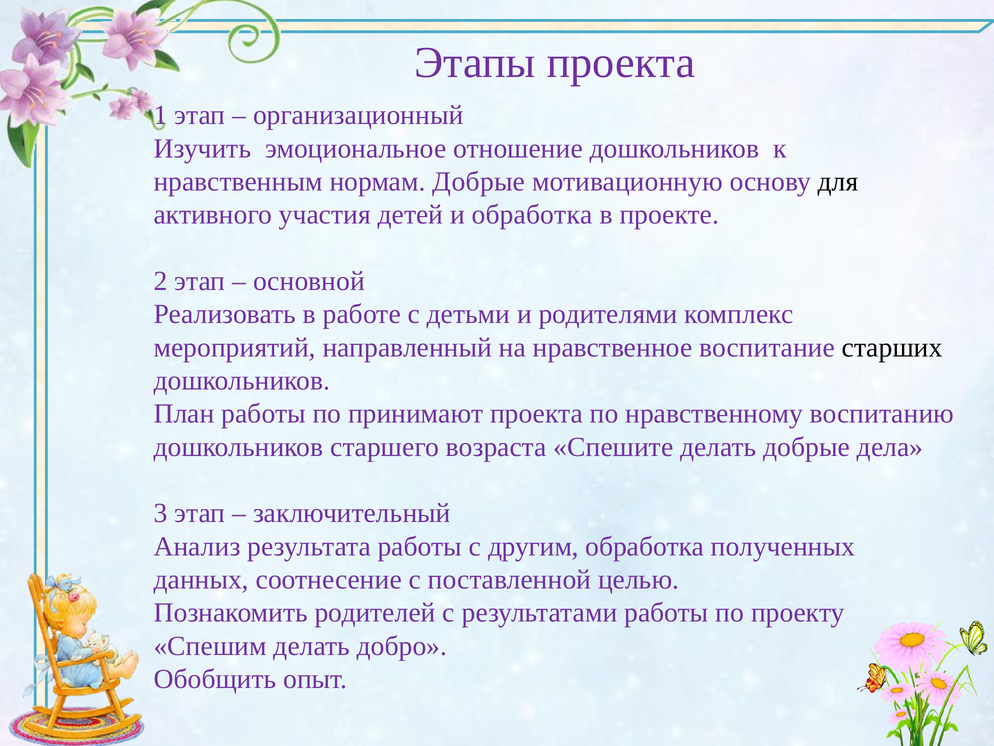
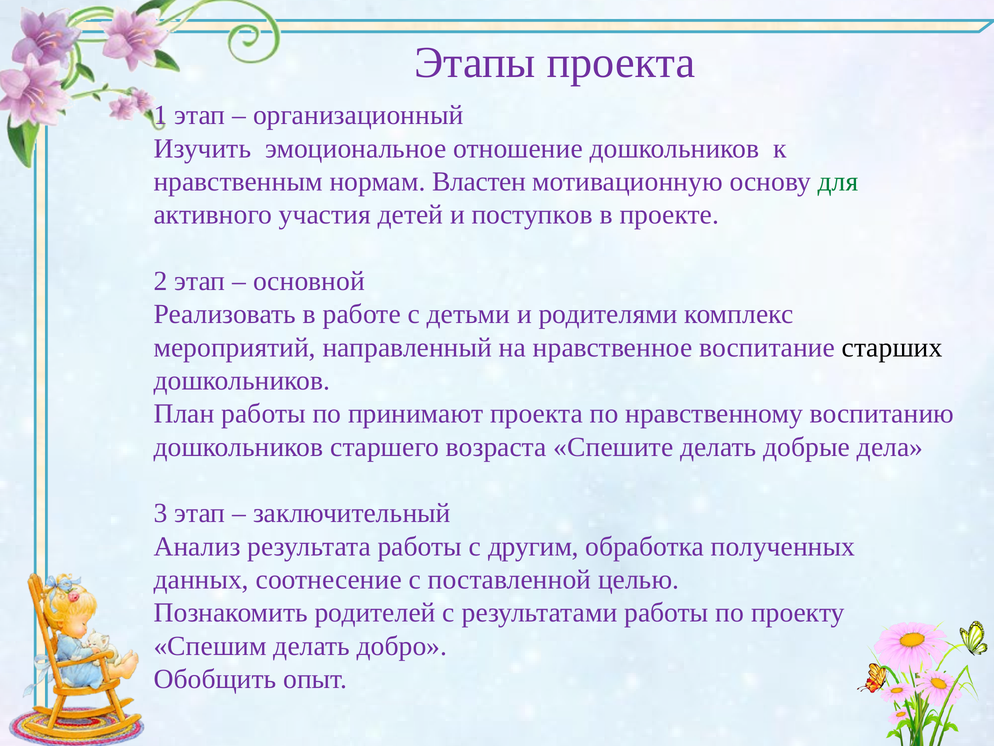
нормам Добрые: Добрые -> Властен (479, 182)
для colour: black -> green (838, 182)
и обработка: обработка -> поступков (532, 215)
